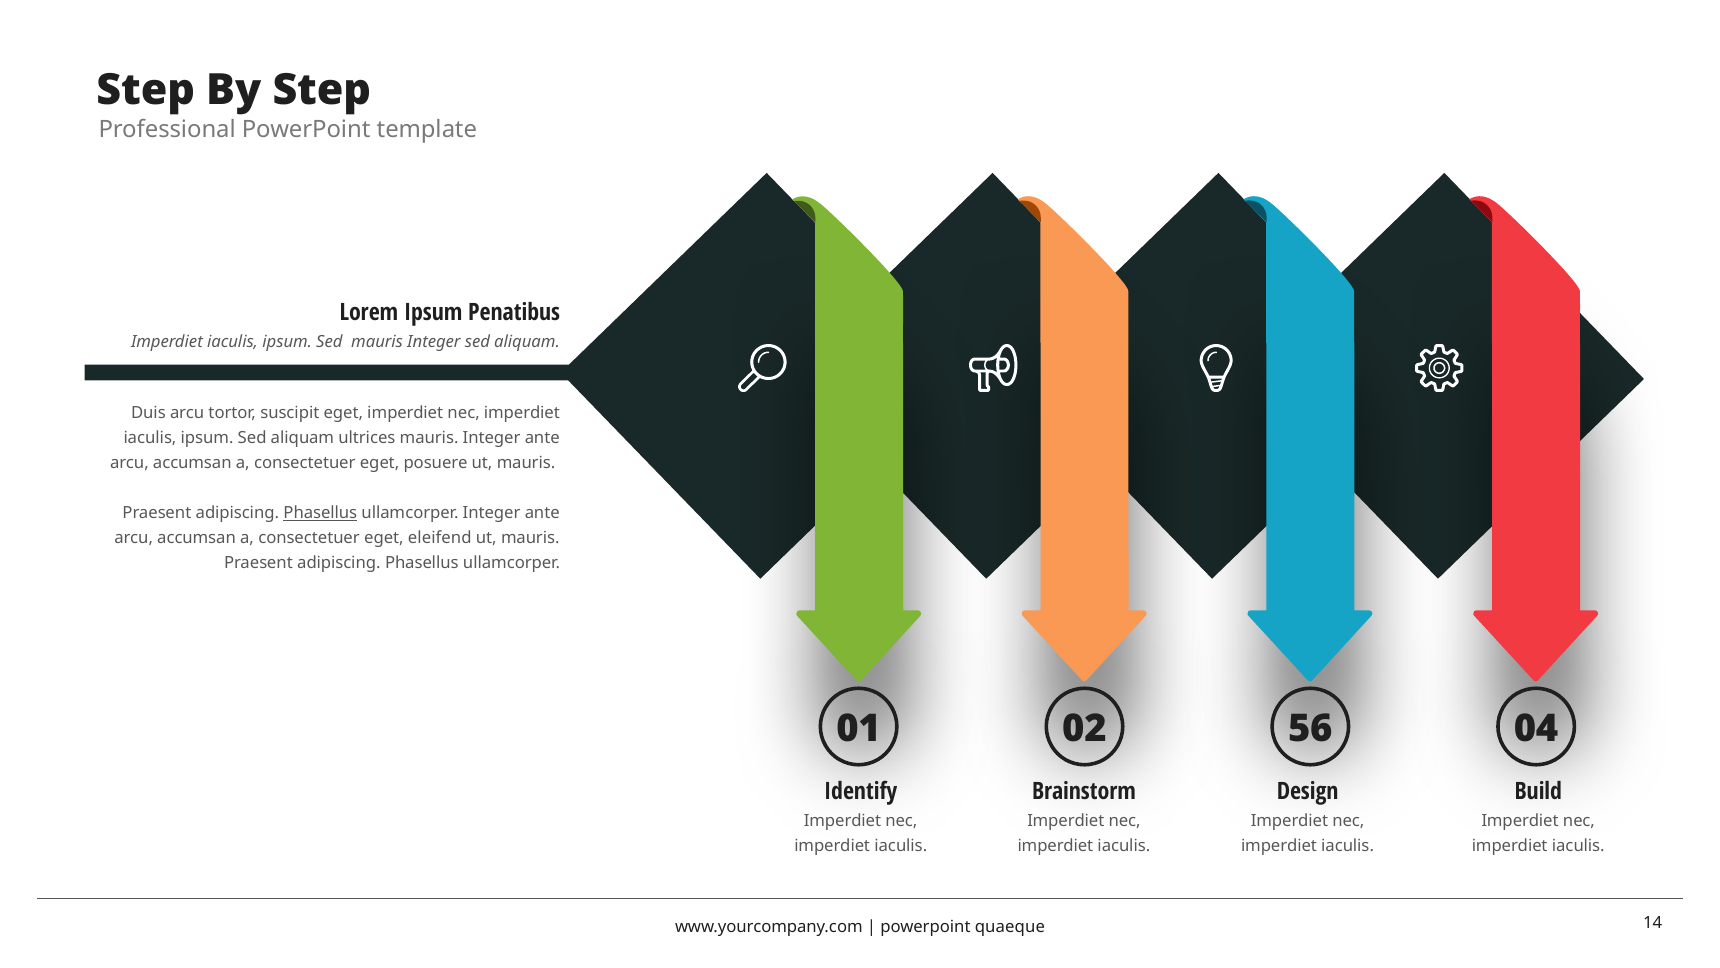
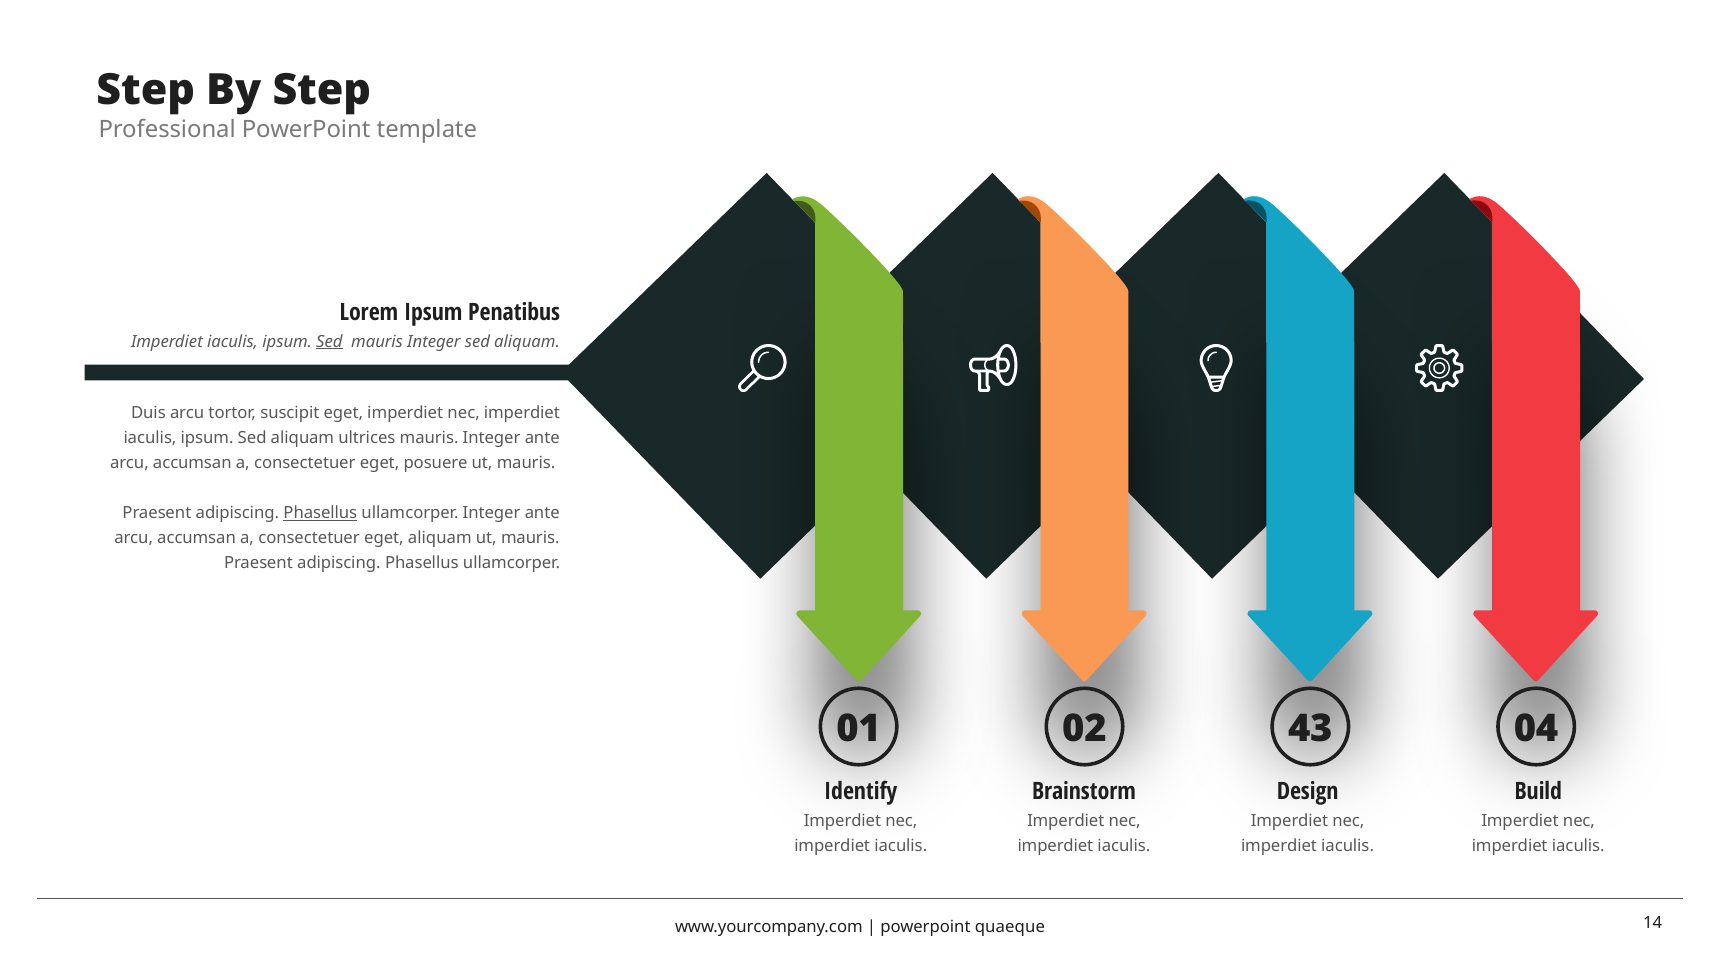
Sed underline: none -> present (329, 342)
eget eleifend: eleifend -> aliquam (440, 538)
56: 56 -> 43 (1310, 729)
